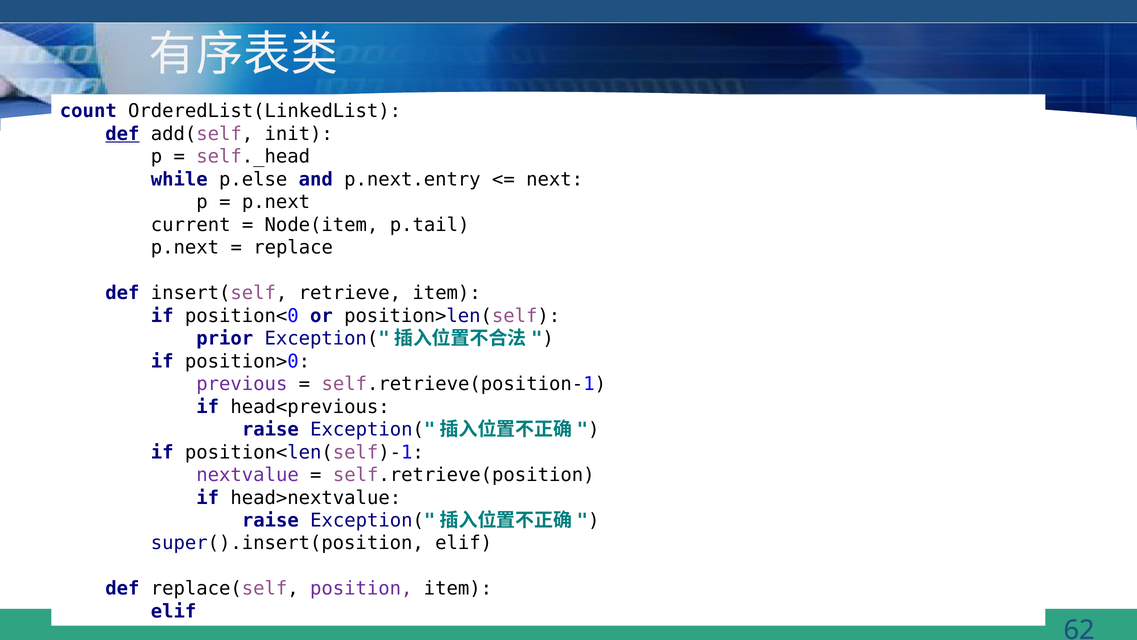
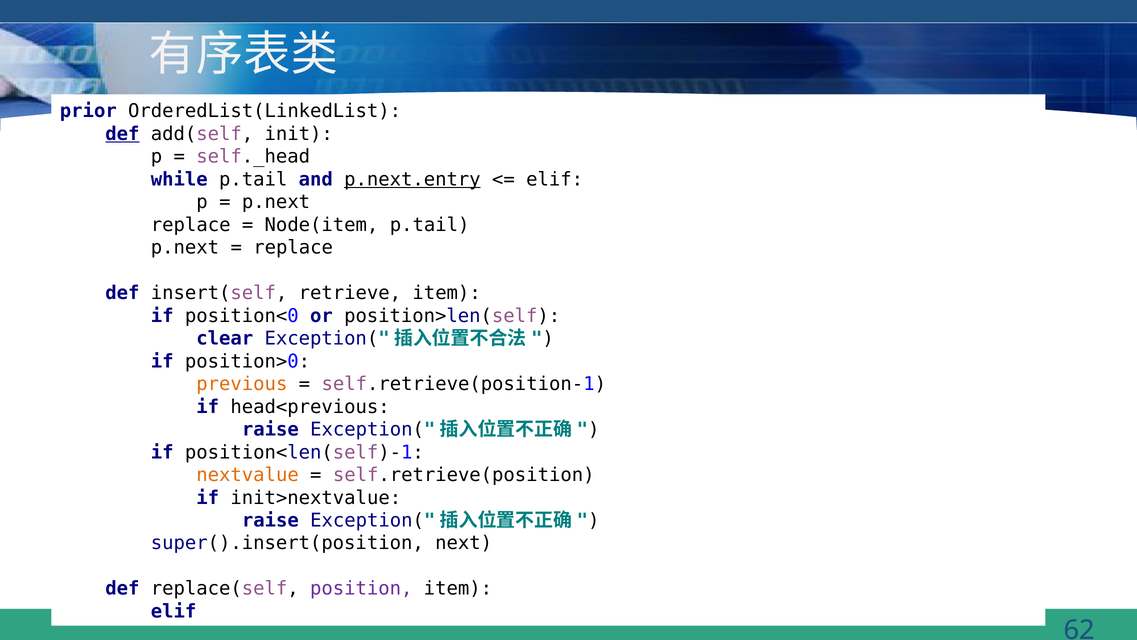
count: count -> prior (88, 111)
while p.else: p.else -> p.tail (253, 179)
p.next.entry underline: none -> present (412, 179)
next: next -> elif (555, 179)
current: current -> replace (191, 225)
prior: prior -> clear (225, 338)
previous colour: purple -> orange (242, 384)
nextvalue colour: purple -> orange (248, 475)
head>nextvalue: head>nextvalue -> init>nextvalue (316, 498)
super().insert(position elif: elif -> next (464, 543)
